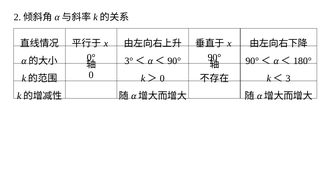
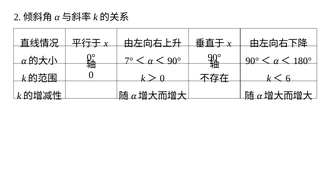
3°: 3° -> 7° (129, 61)
3: 3 -> 6 (288, 78)
